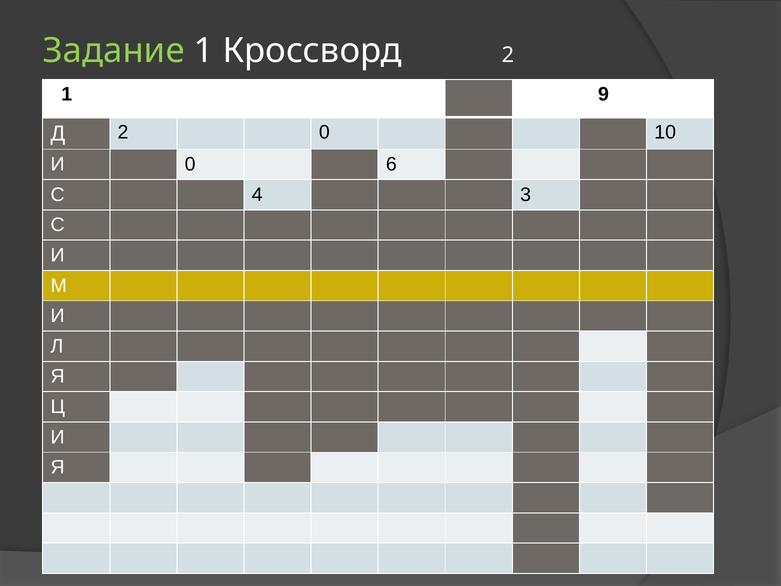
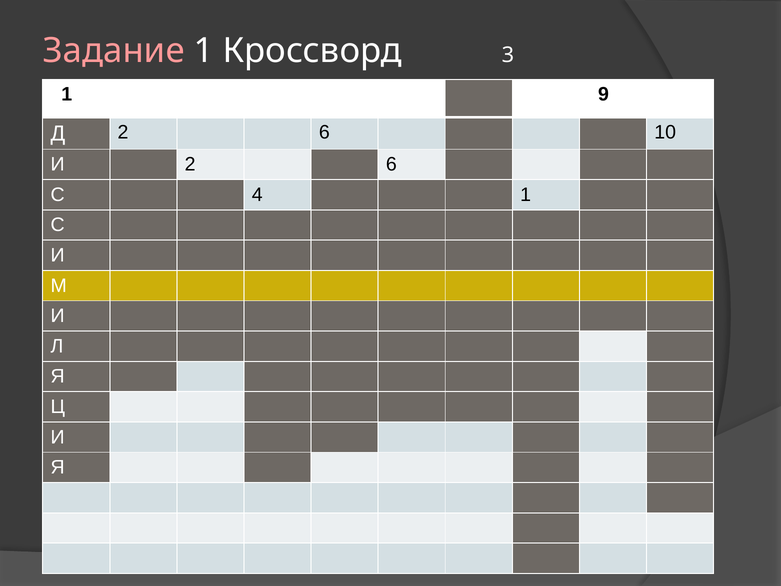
Задание colour: light green -> pink (114, 51)
Кроссворд 2: 2 -> 3 (508, 55)
Д 2 0: 0 -> 6 (324, 132)
И 0: 0 -> 2 (190, 164)
4 3: 3 -> 1 (526, 195)
